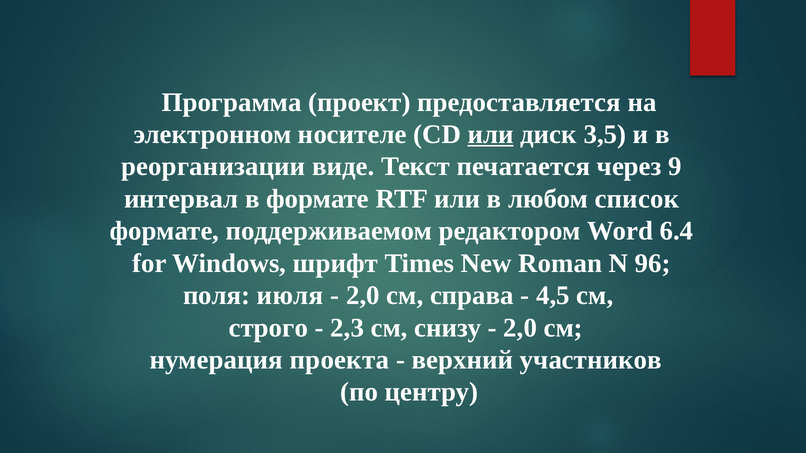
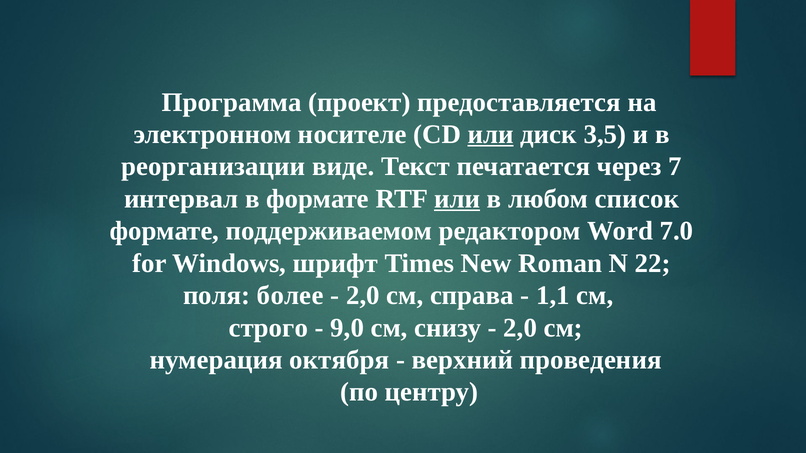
9: 9 -> 7 (675, 167)
или underline: none -> present (457, 199)
6.4: 6.4 -> 7.0 (676, 231)
96: 96 -> 22 (653, 263)
июля: июля -> более (290, 296)
4,5: 4,5 -> 1,1 (553, 296)
2,3: 2,3 -> 9,0 (347, 328)
проекта: проекта -> октября (339, 360)
участников: участников -> проведения (591, 360)
